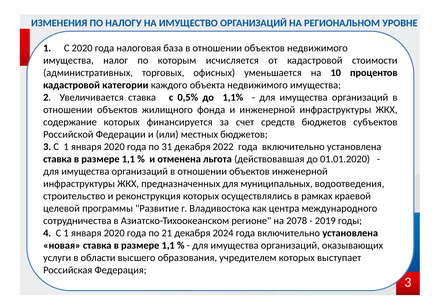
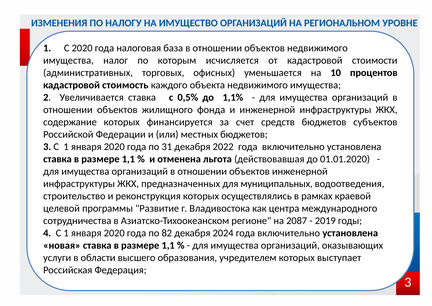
категории: категории -> стоимость (125, 85)
2078: 2078 -> 2087 (297, 220)
21: 21 -> 82 (167, 233)
